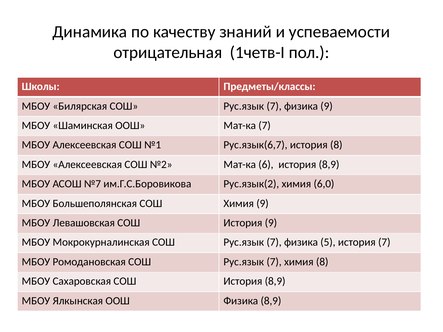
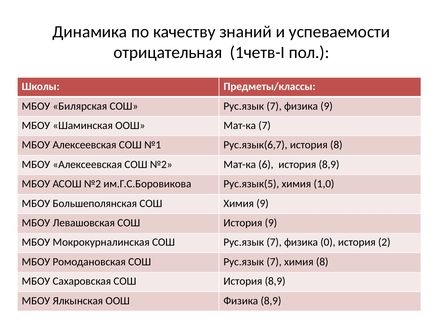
АСОШ №7: №7 -> №2 (92, 184)
Рус.язык(2: Рус.язык(2 -> Рус.язык(5 (251, 184)
6,0: 6,0 -> 1,0 (324, 184)
5: 5 -> 0 (328, 242)
история 7: 7 -> 2 (384, 242)
